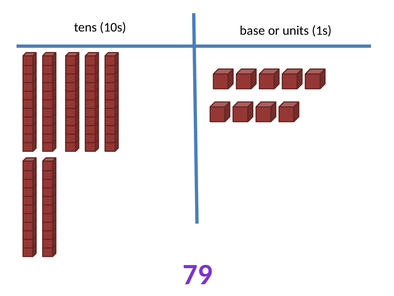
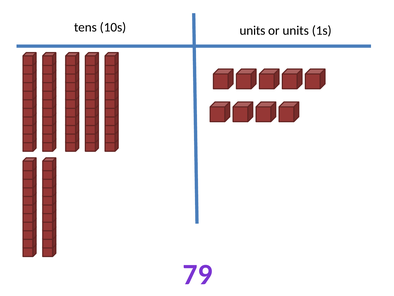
10s base: base -> units (252, 30)
